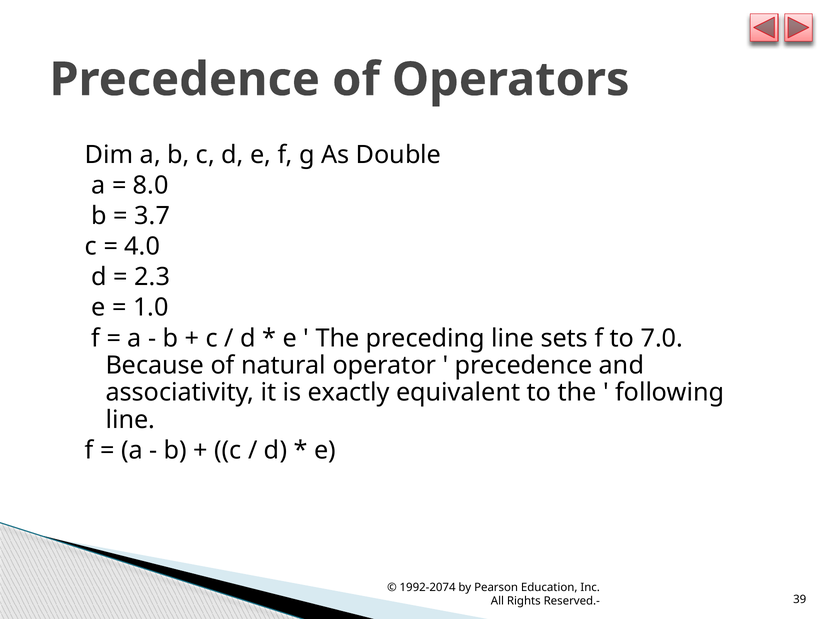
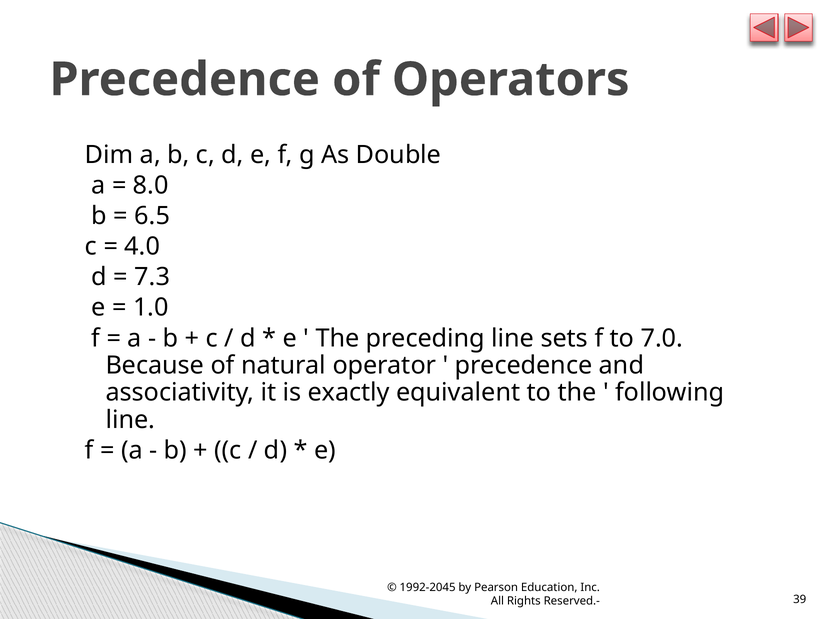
3.7: 3.7 -> 6.5 (152, 216)
2.3: 2.3 -> 7.3 (152, 277)
1992-2074: 1992-2074 -> 1992-2045 (428, 588)
